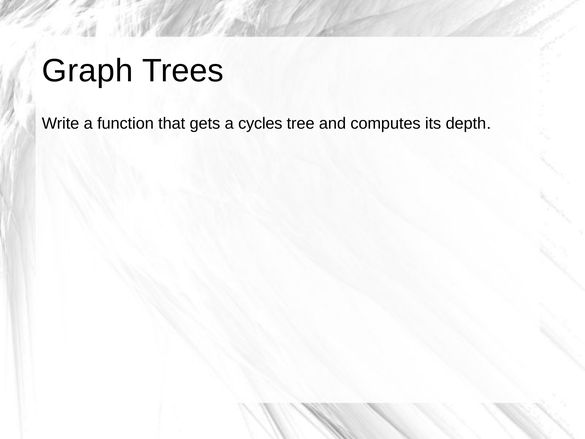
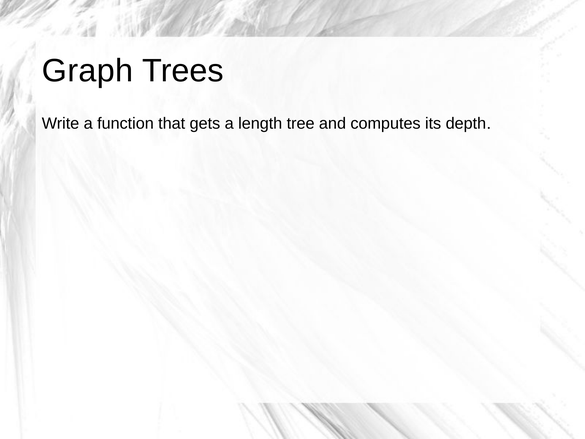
cycles: cycles -> length (260, 123)
